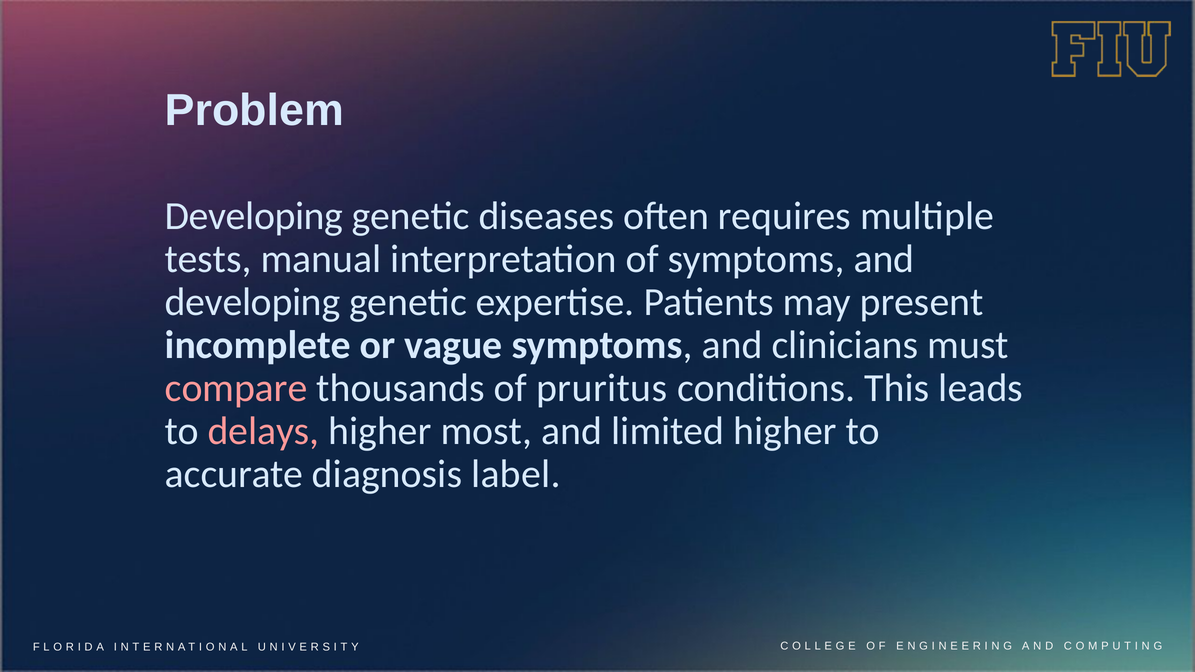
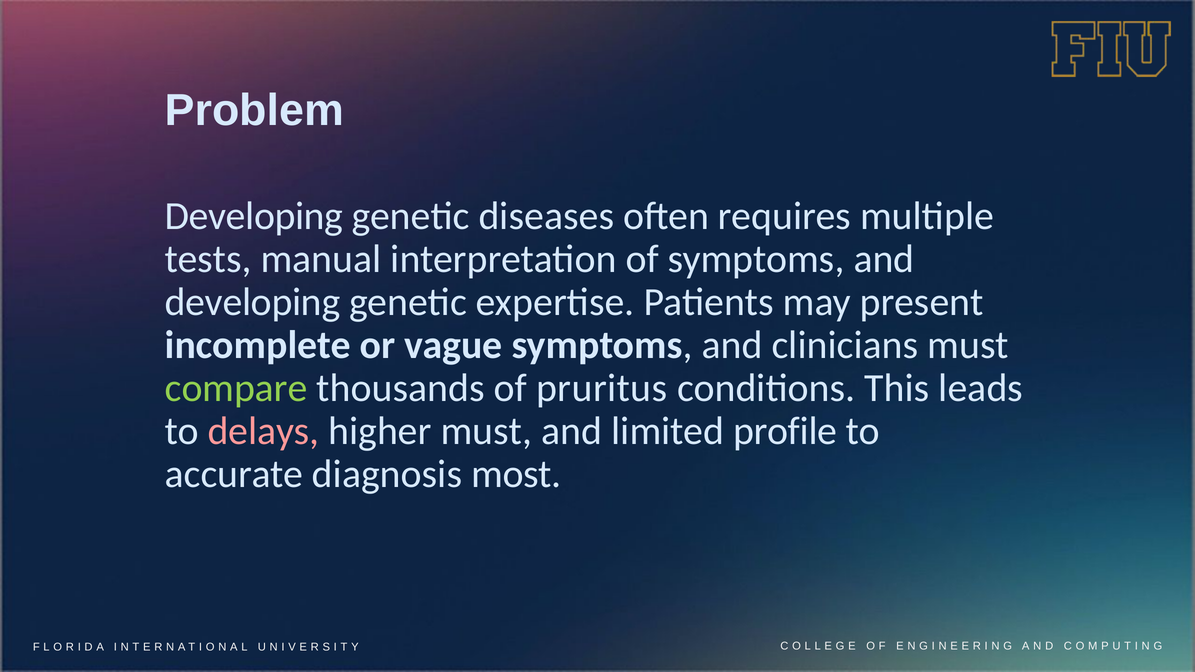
compare colour: pink -> light green (236, 388)
higher most: most -> must (486, 431)
limited higher: higher -> profile (785, 431)
label: label -> most (516, 474)
